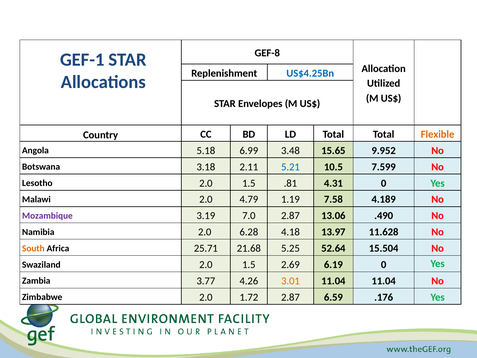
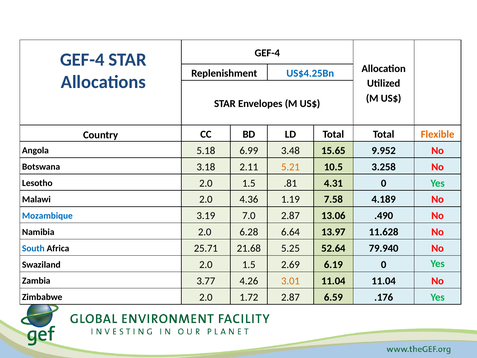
GEF-8: GEF-8 -> GEF-4 (267, 53)
GEF-1: GEF-1 -> GEF-4 (82, 60)
5.21 colour: blue -> orange (290, 167)
7.599: 7.599 -> 3.258 (384, 167)
4.79: 4.79 -> 4.36 (249, 199)
Mozambique colour: purple -> blue (47, 216)
4.18: 4.18 -> 6.64 (290, 232)
South colour: orange -> blue (33, 248)
15.504: 15.504 -> 79.940 (384, 248)
